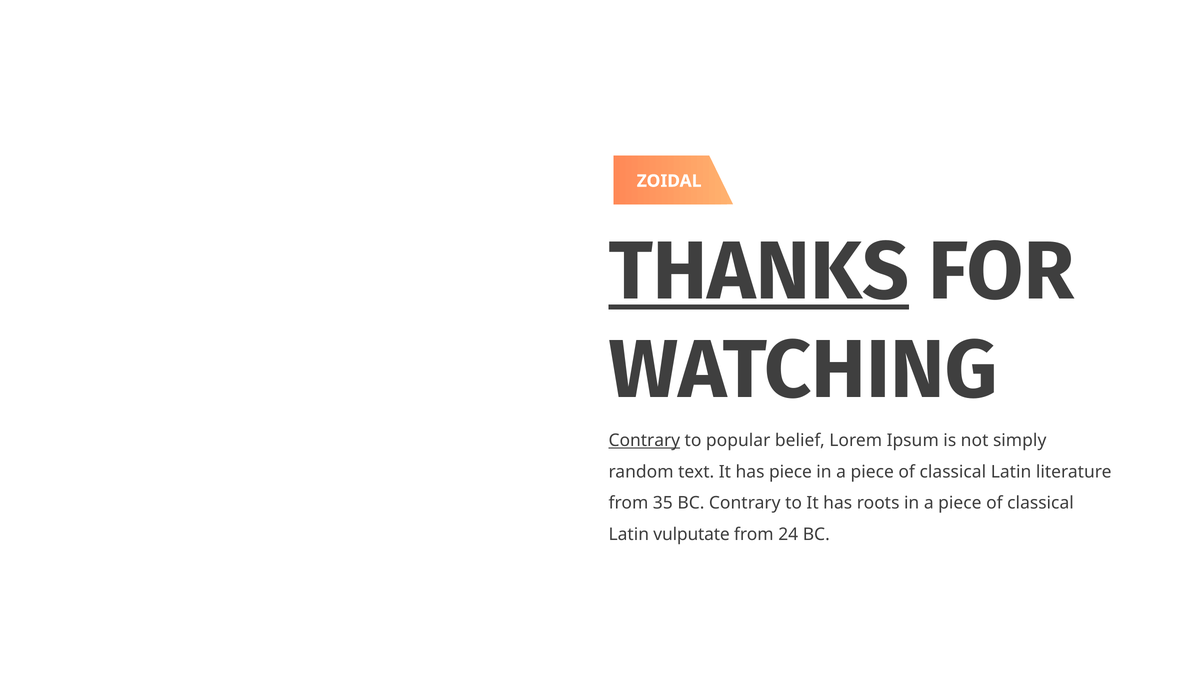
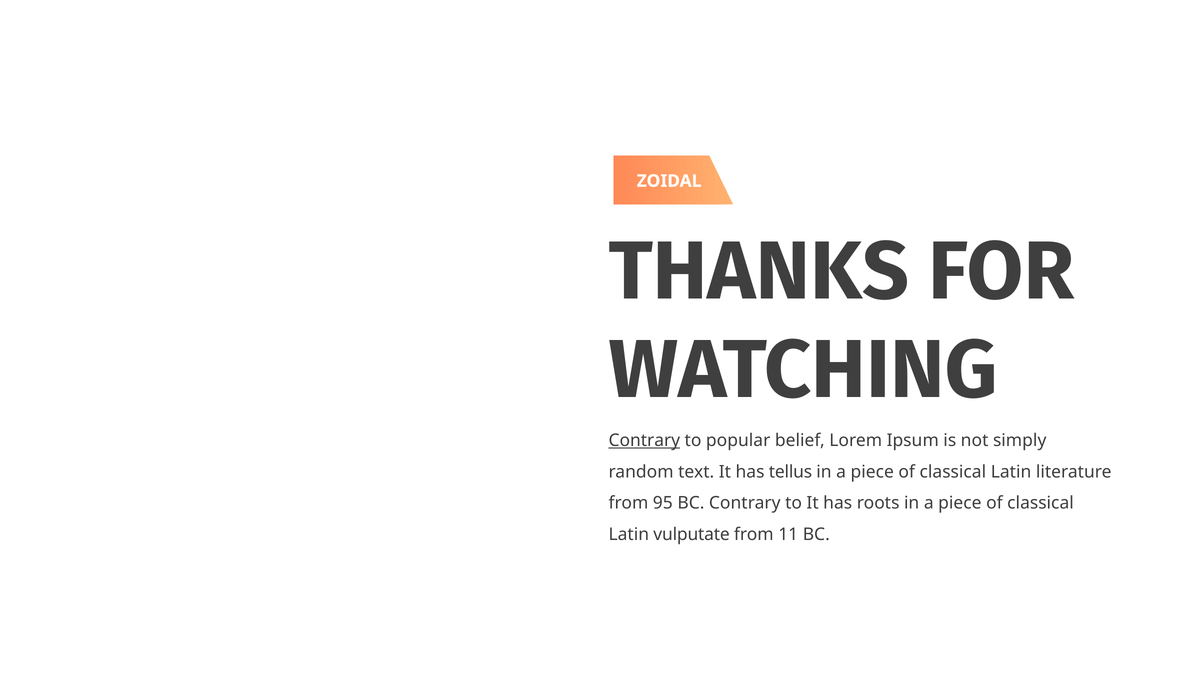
THANKS underline: present -> none (759, 271)
has piece: piece -> tellus (790, 472)
35: 35 -> 95 (663, 503)
24: 24 -> 11 (788, 534)
